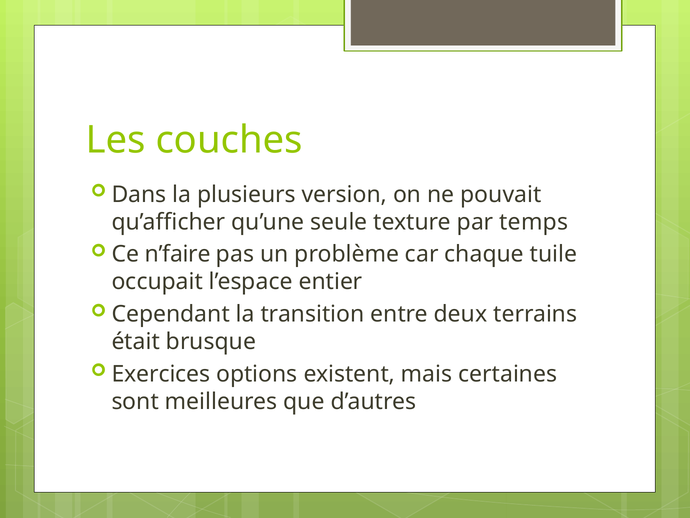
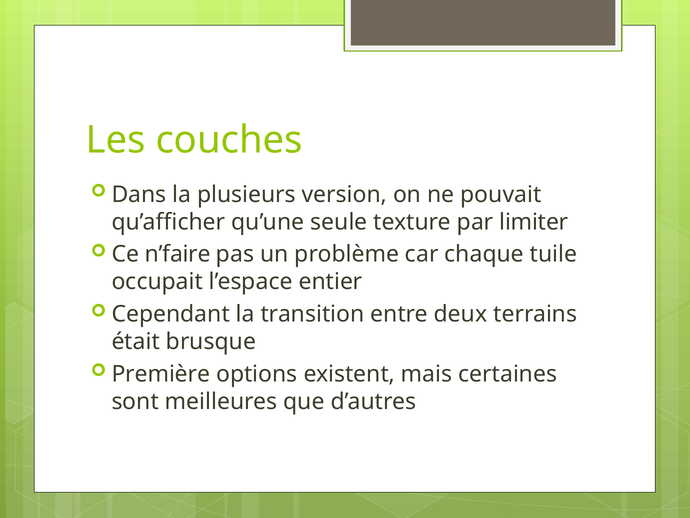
temps: temps -> limiter (534, 222)
Exercices: Exercices -> Première (161, 374)
